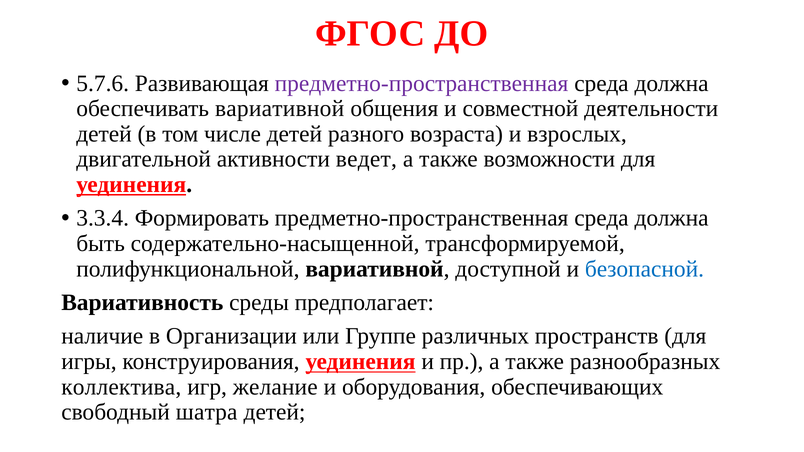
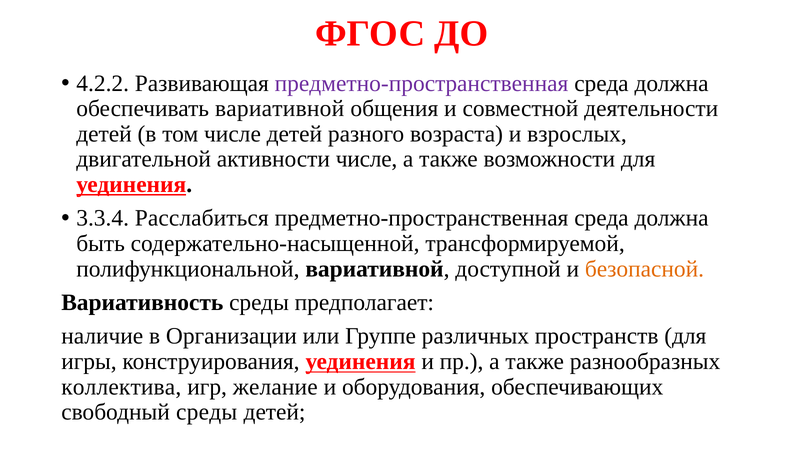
5.7.6: 5.7.6 -> 4.2.2 (103, 83)
активности ведет: ведет -> числе (367, 159)
Формировать: Формировать -> Расслабиться (202, 218)
безопасной colour: blue -> orange (644, 269)
свободный шатра: шатра -> среды (207, 412)
